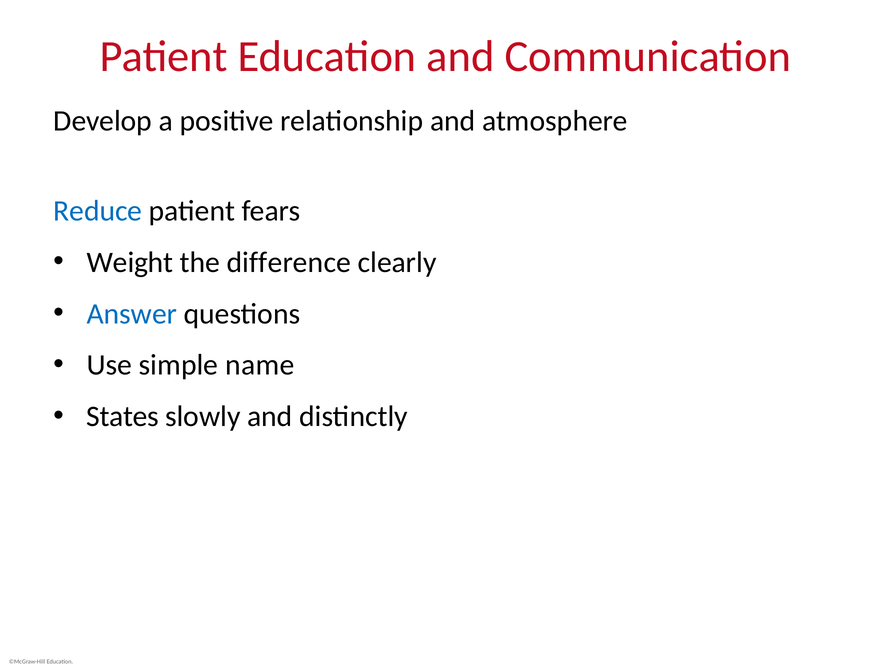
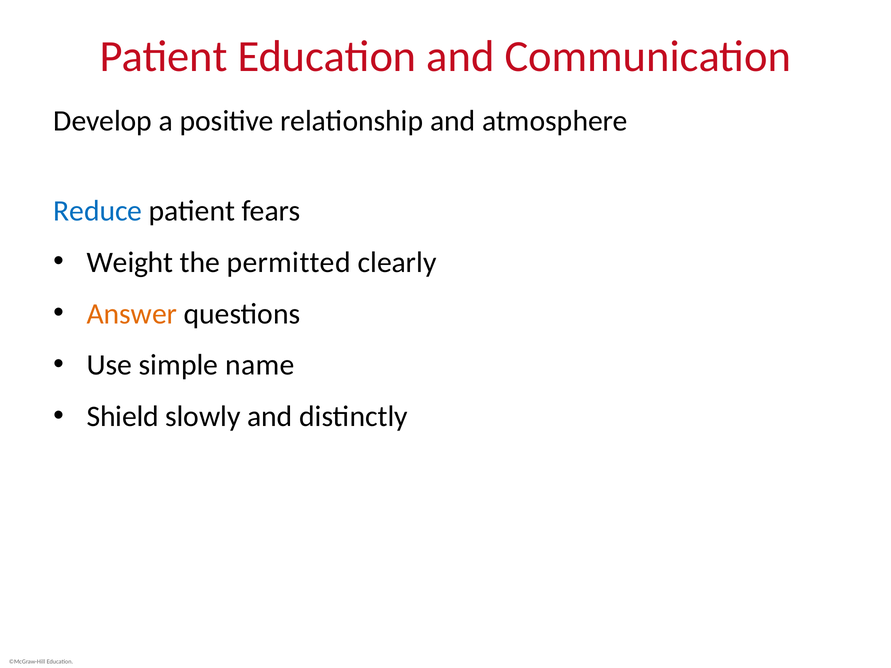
difference: difference -> permitted (289, 262)
Answer colour: blue -> orange (132, 314)
States: States -> Shield (123, 417)
